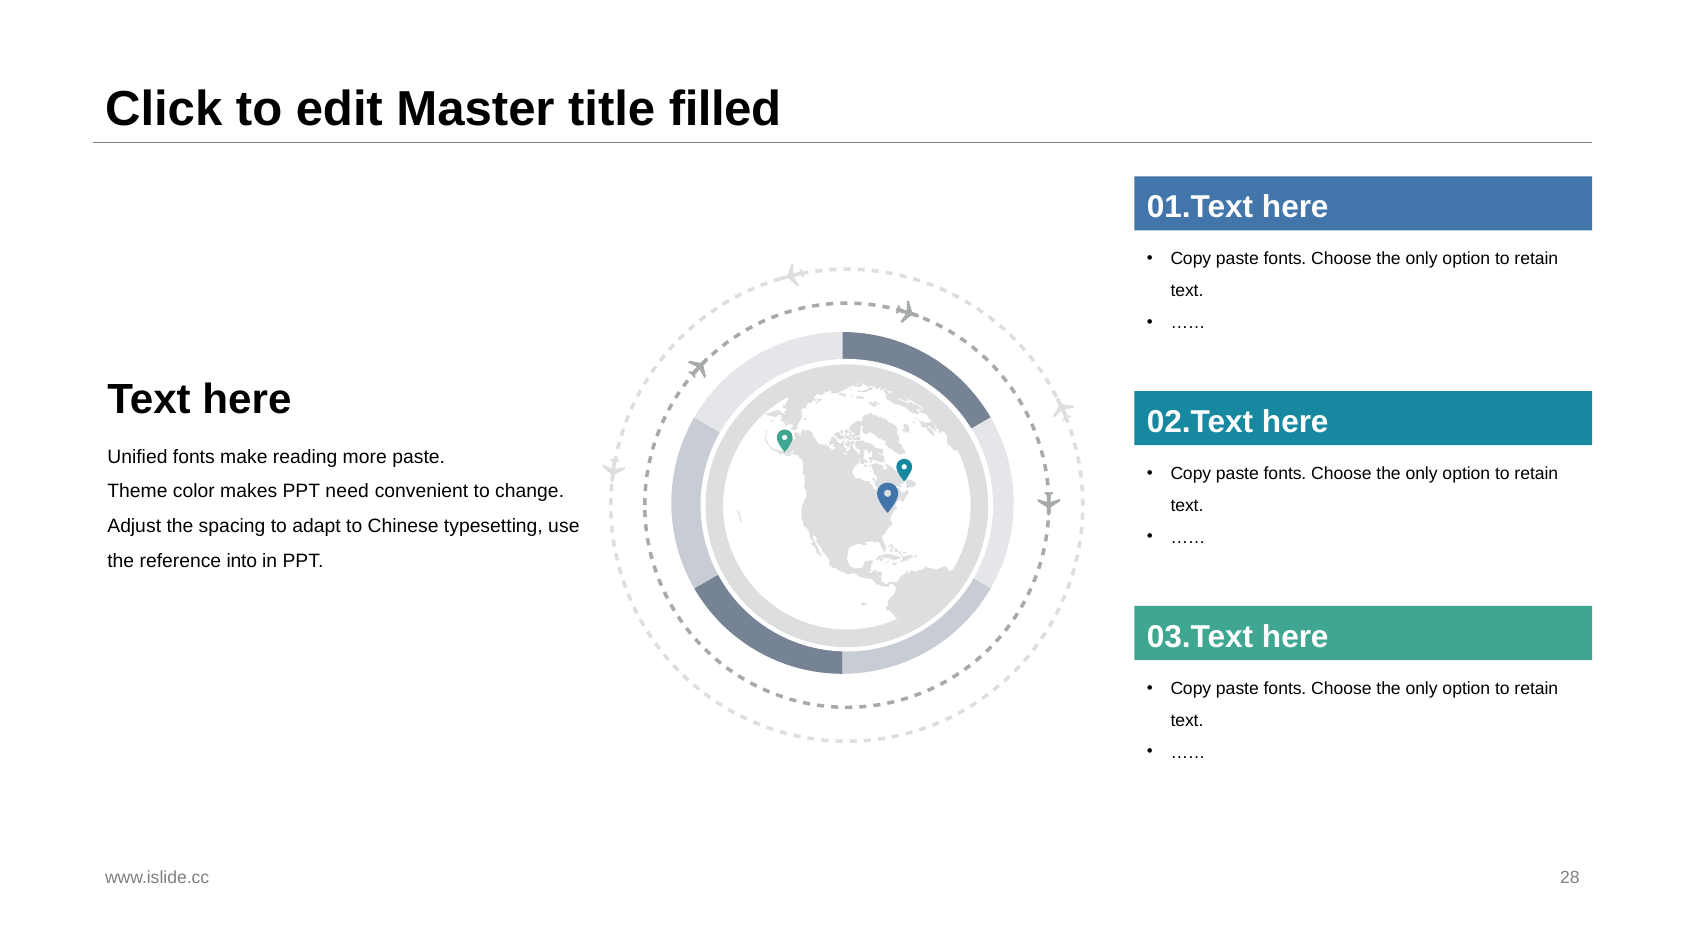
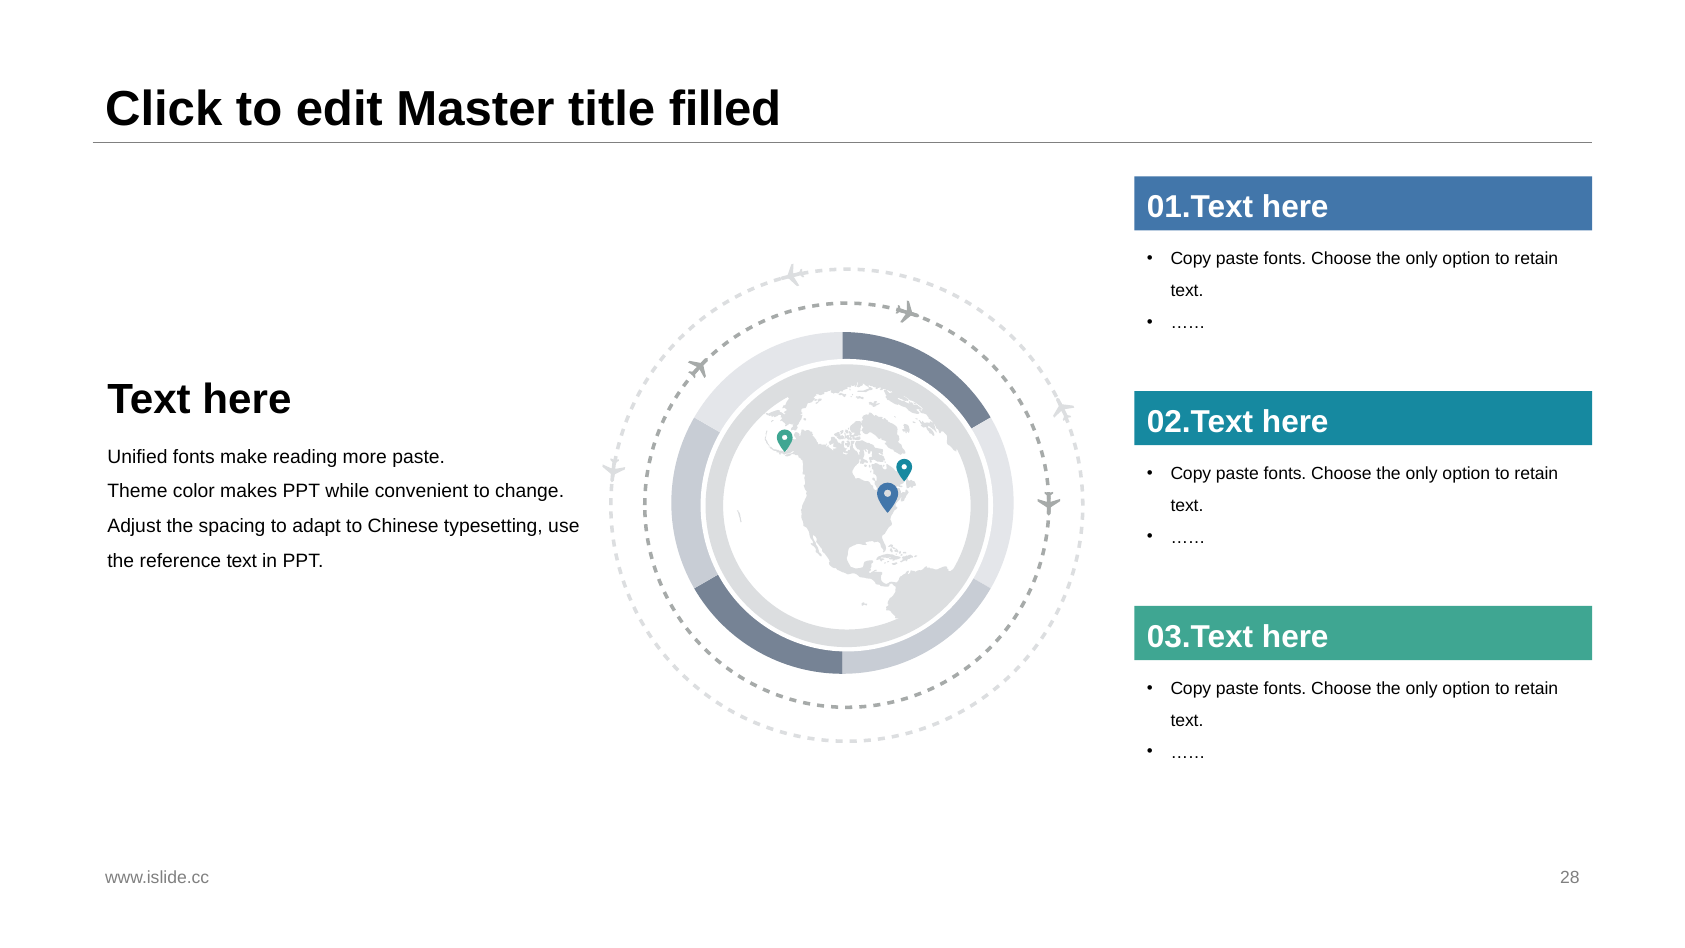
need: need -> while (347, 491)
reference into: into -> text (242, 561)
